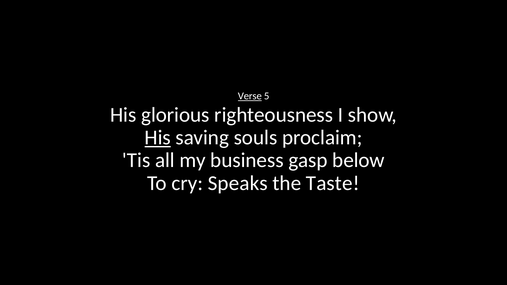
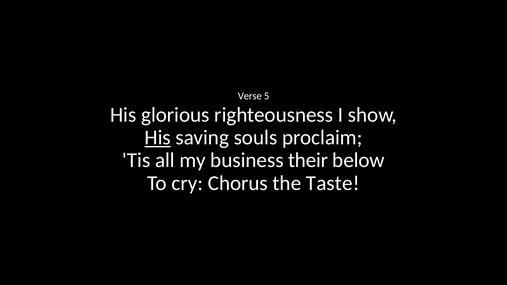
Verse underline: present -> none (250, 96)
gasp: gasp -> their (308, 160)
Speaks: Speaks -> Chorus (238, 183)
